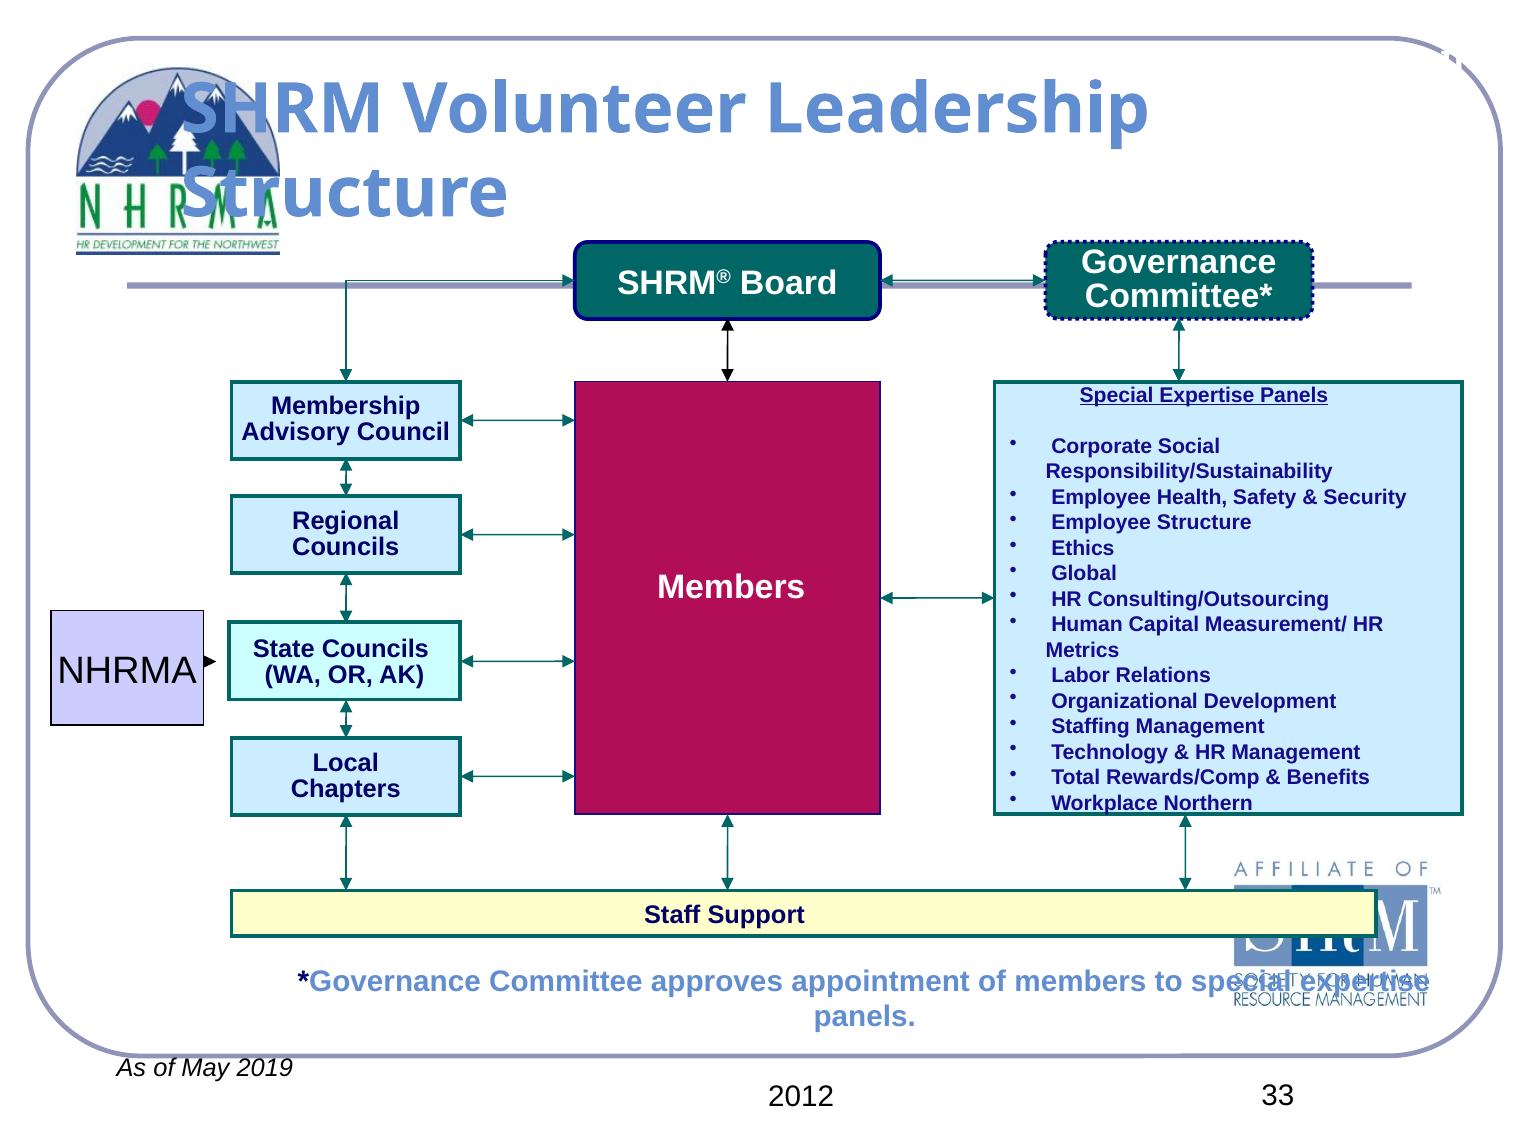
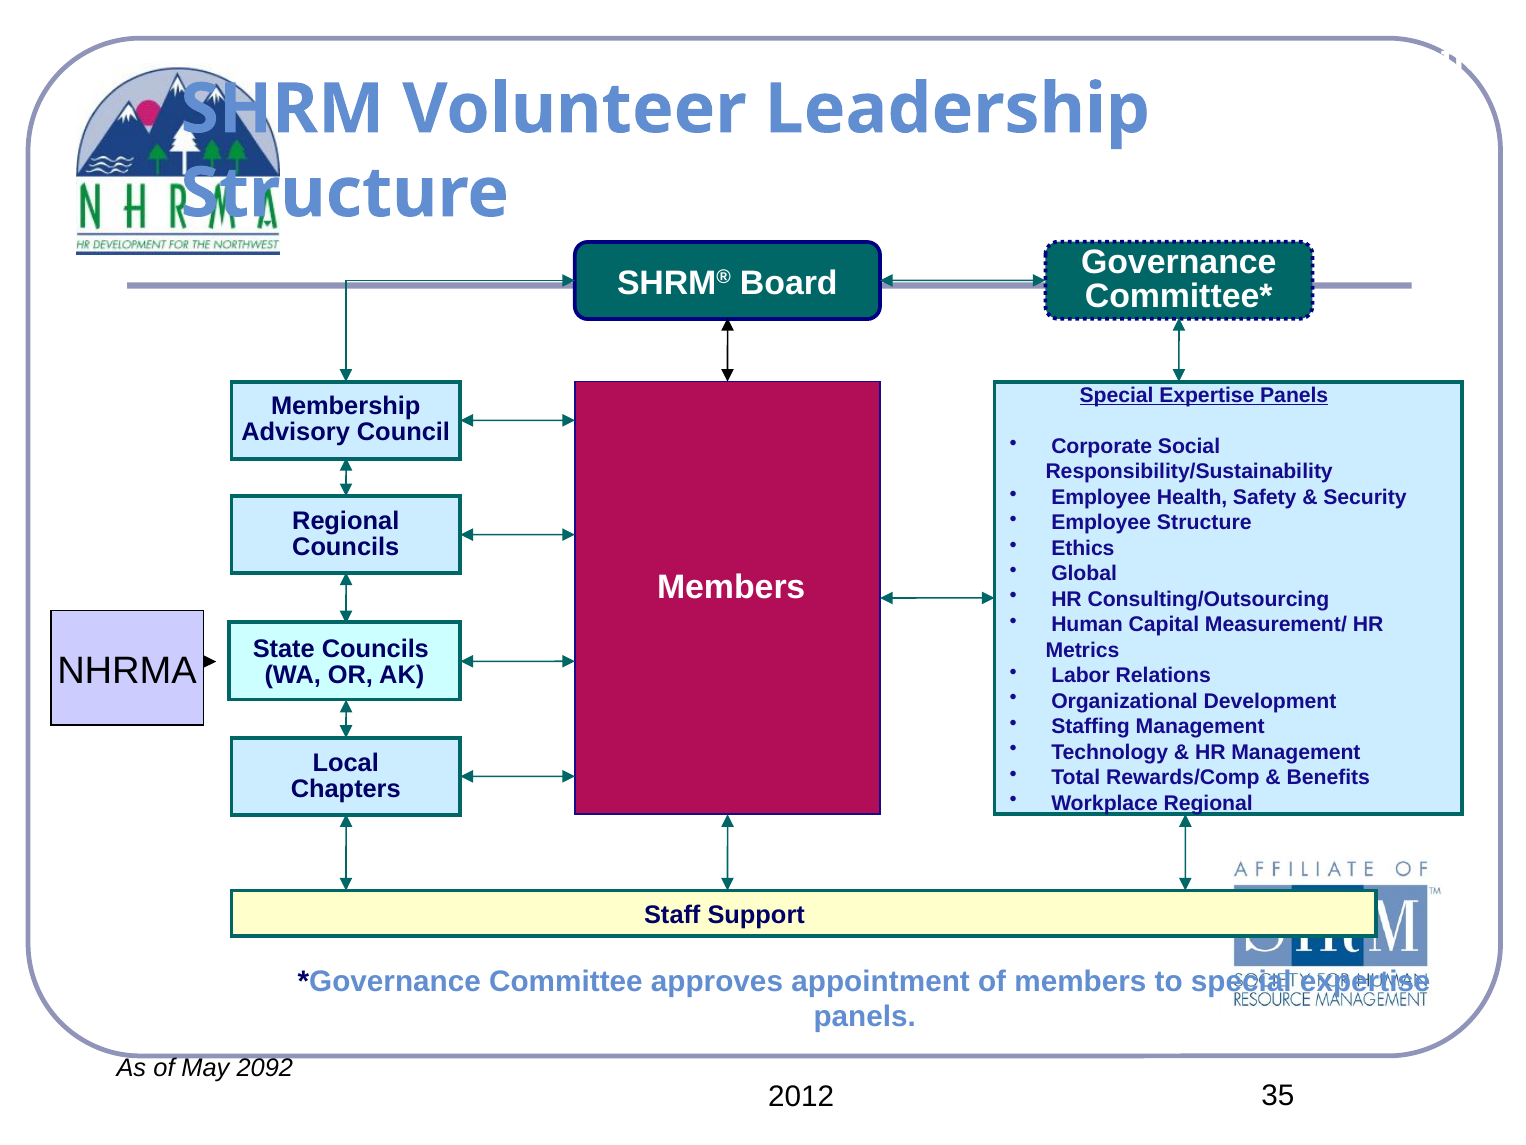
Workplace Northern: Northern -> Regional (1208, 803)
2019: 2019 -> 2092 (265, 1067)
33: 33 -> 35 (1278, 1096)
